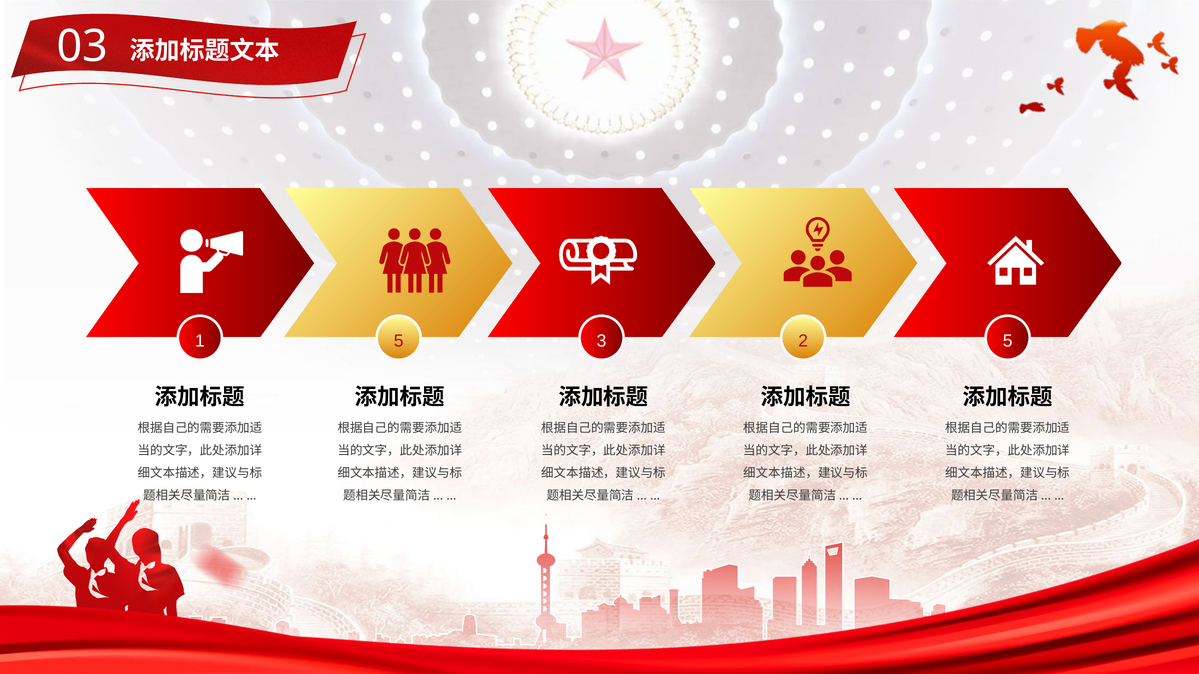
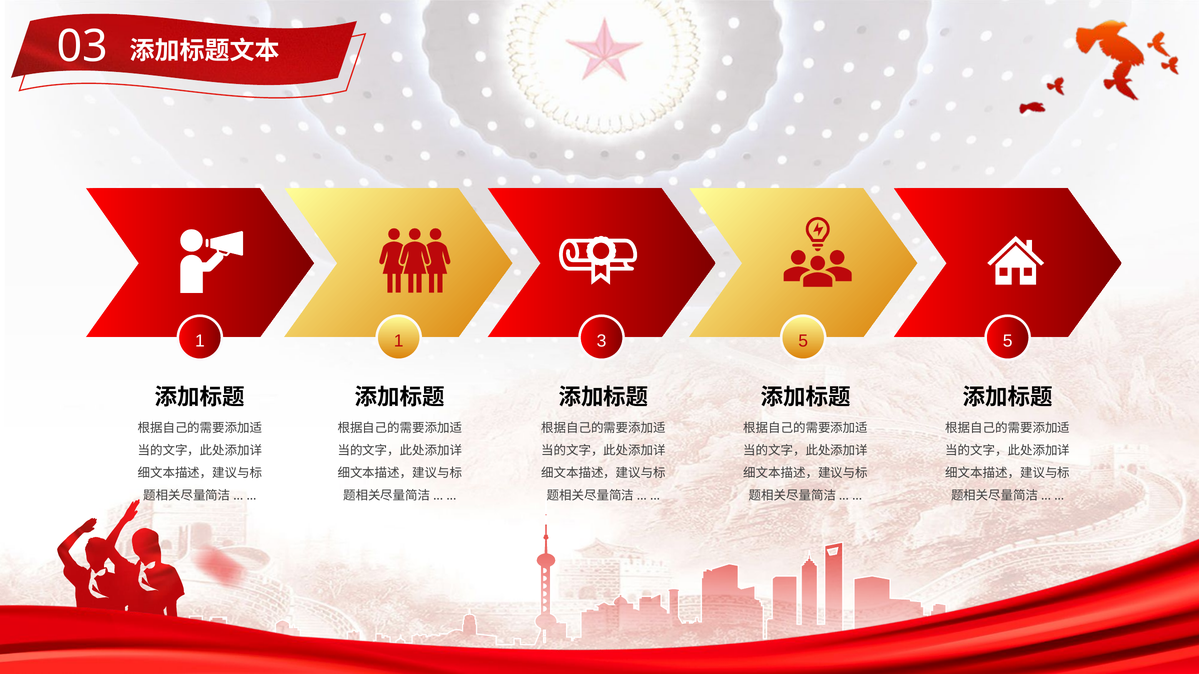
1 5: 5 -> 1 (399, 341)
3 2: 2 -> 5 (803, 341)
